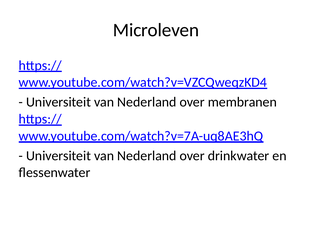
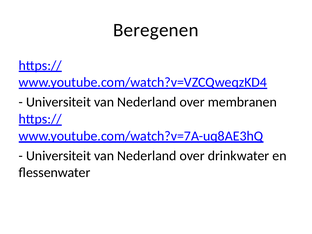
Microleven: Microleven -> Beregenen (156, 30)
